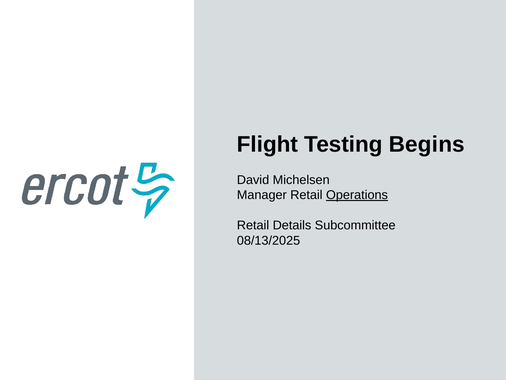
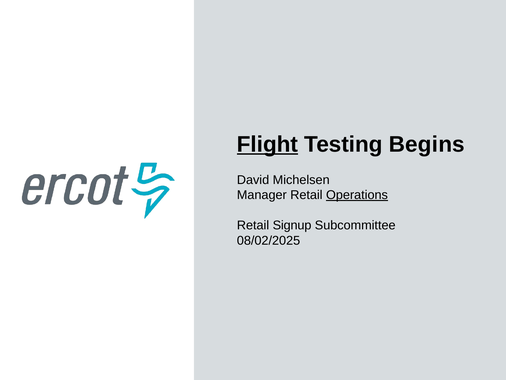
Flight underline: none -> present (267, 144)
Details: Details -> Signup (292, 225)
08/13/2025: 08/13/2025 -> 08/02/2025 (269, 240)
